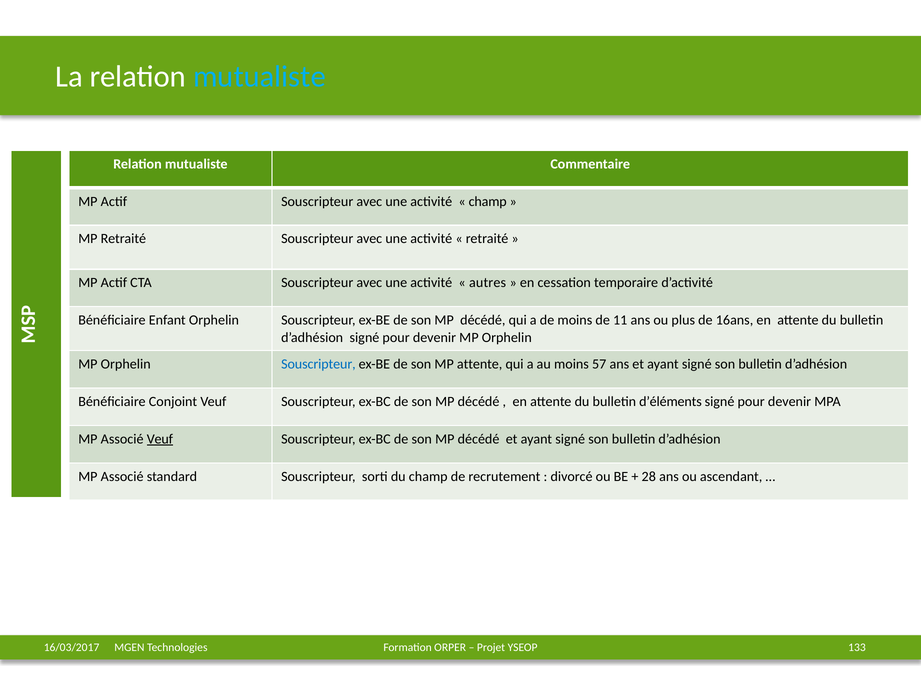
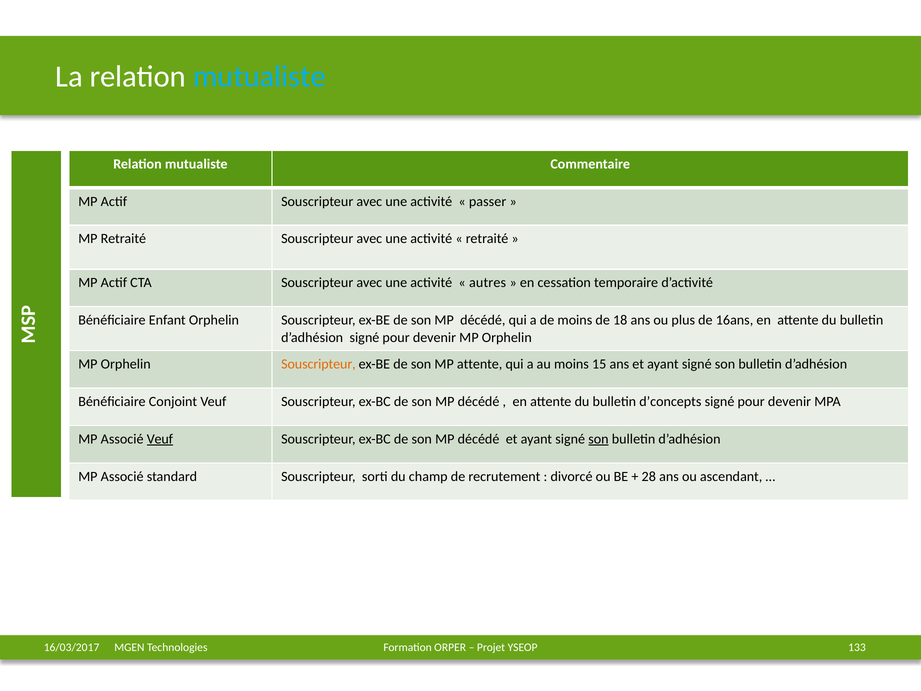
champ: champ -> passer (488, 201)
11: 11 -> 18 (620, 320)
Souscripteur colour: blue -> orange (318, 364)
57: 57 -> 15 (599, 364)
d’éléments: d’éléments -> d’concepts (670, 401)
son underline: none -> present (598, 439)
